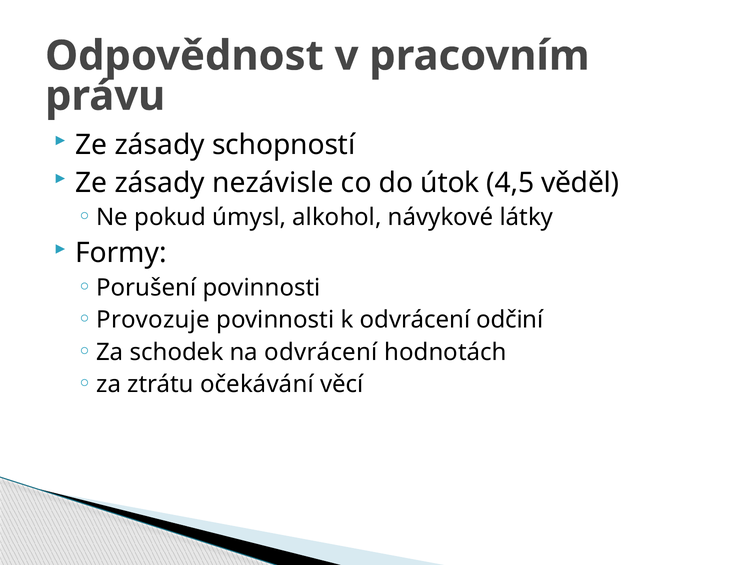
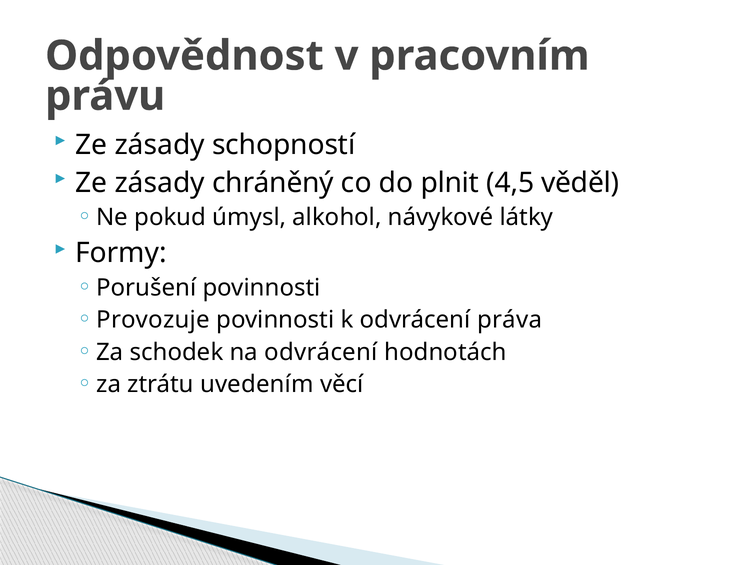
nezávisle: nezávisle -> chráněný (273, 183)
útok: útok -> plnit (450, 183)
odčiní: odčiní -> práva (510, 320)
očekávání: očekávání -> uvedením (257, 384)
